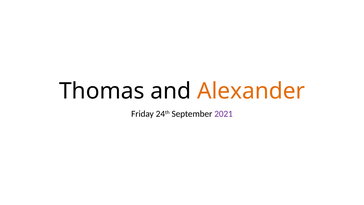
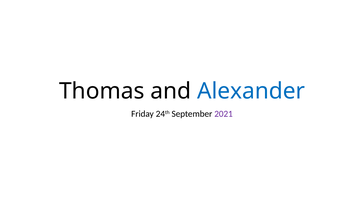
Alexander colour: orange -> blue (251, 91)
